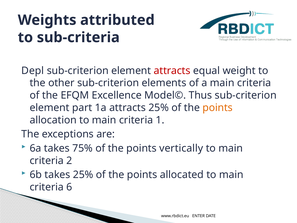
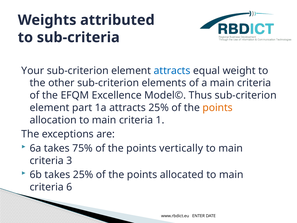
Depl: Depl -> Your (33, 71)
attracts colour: red -> blue (172, 71)
2: 2 -> 3 (69, 160)
